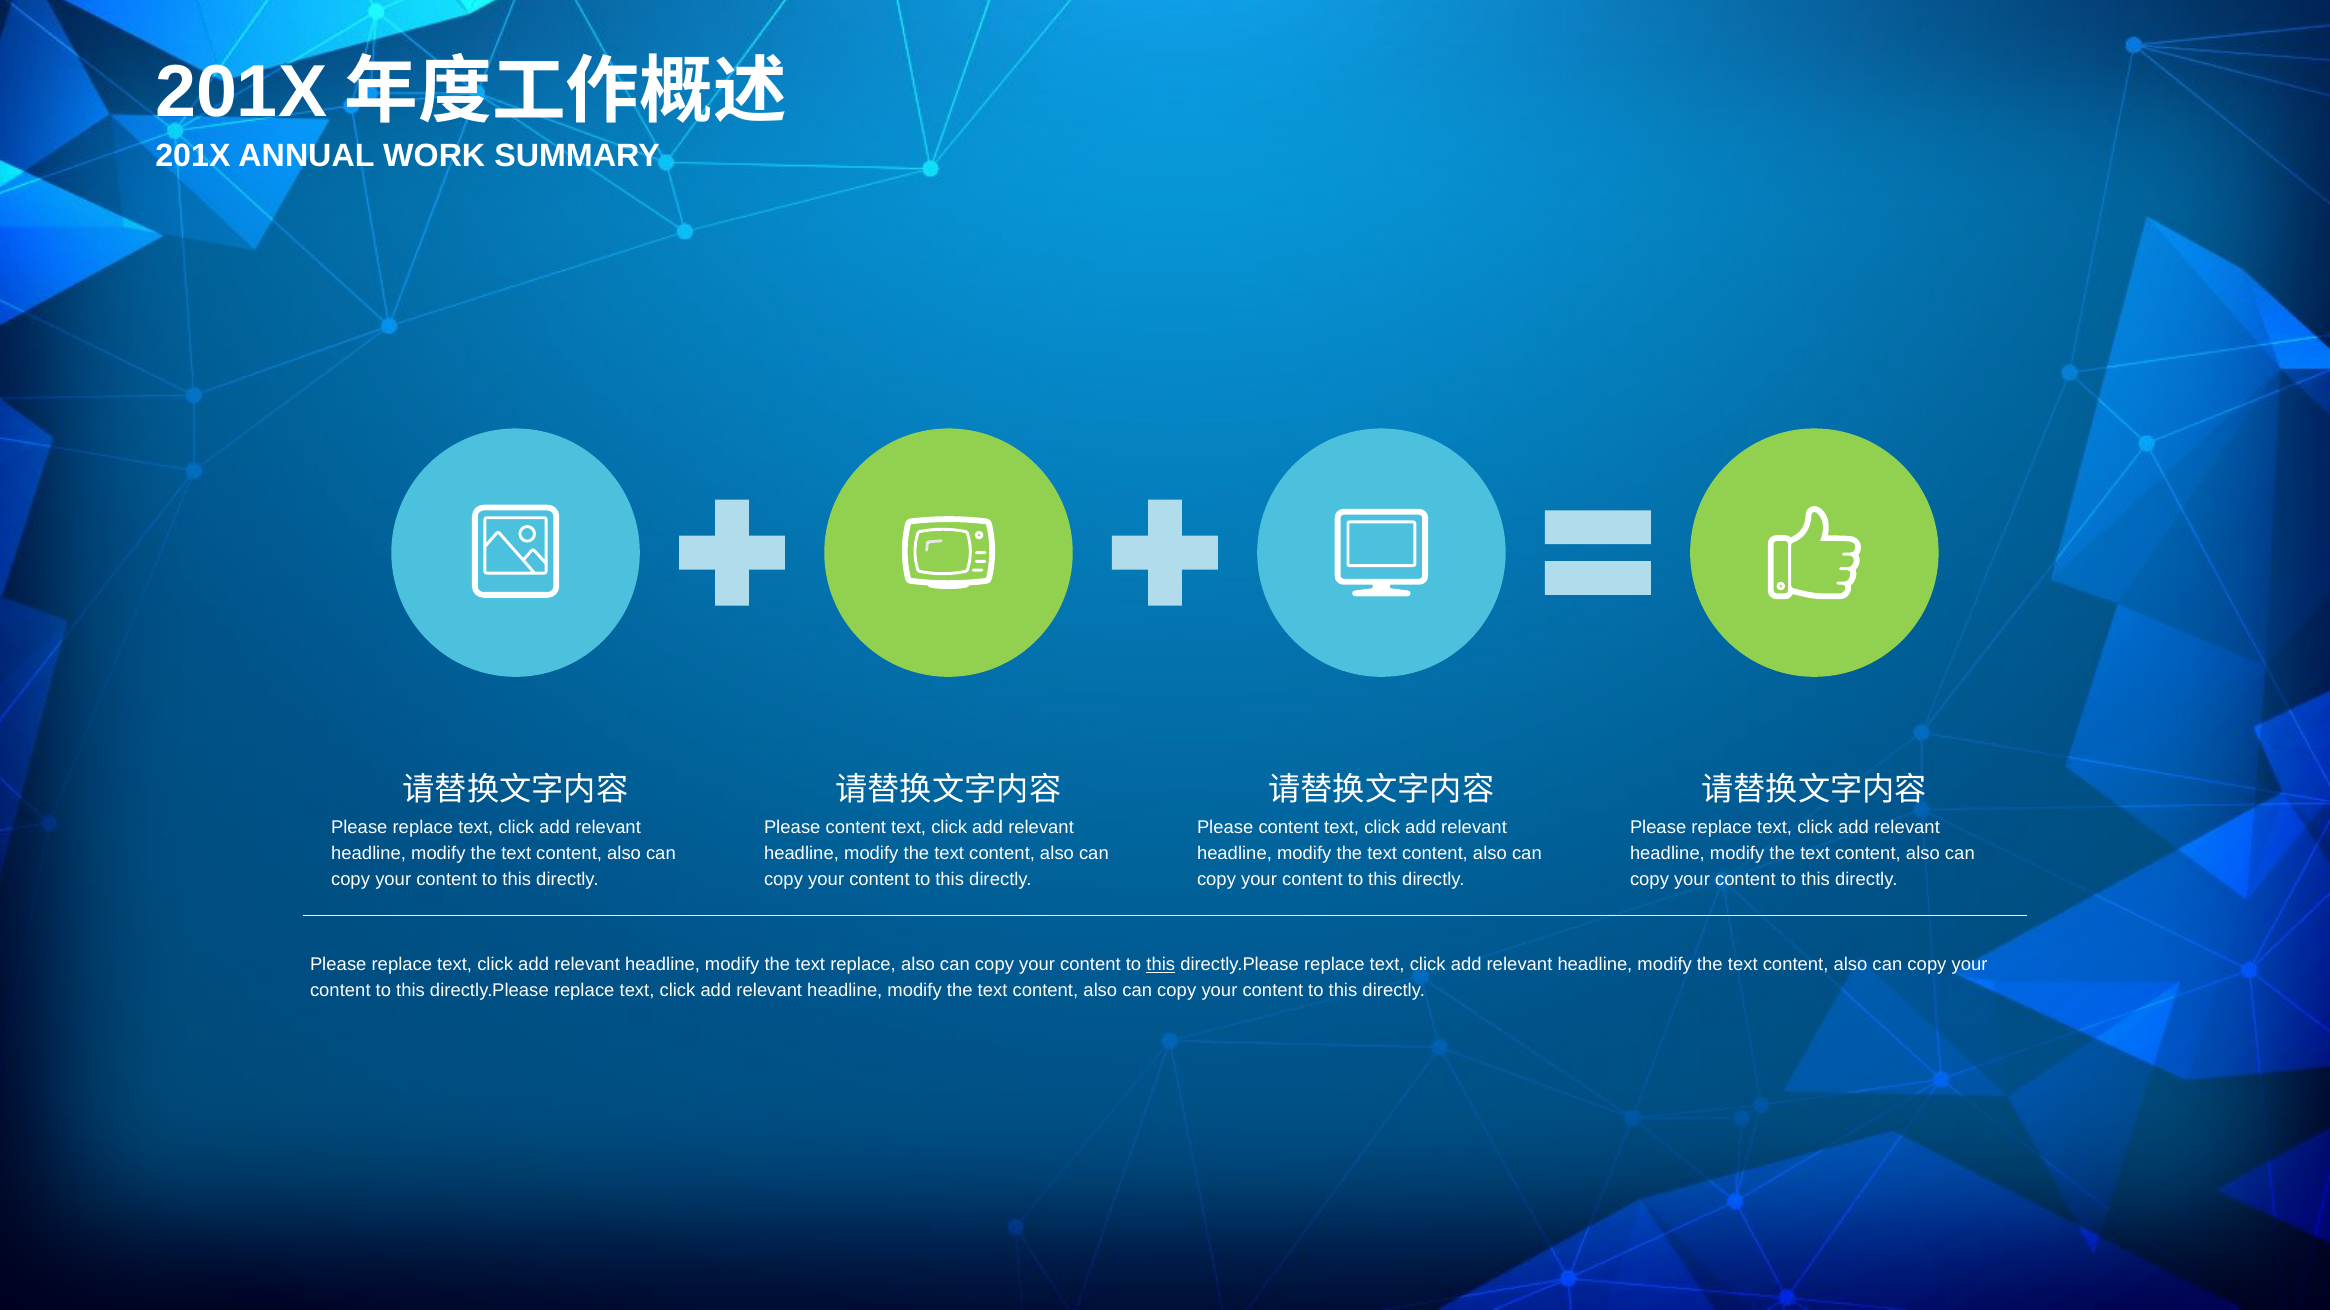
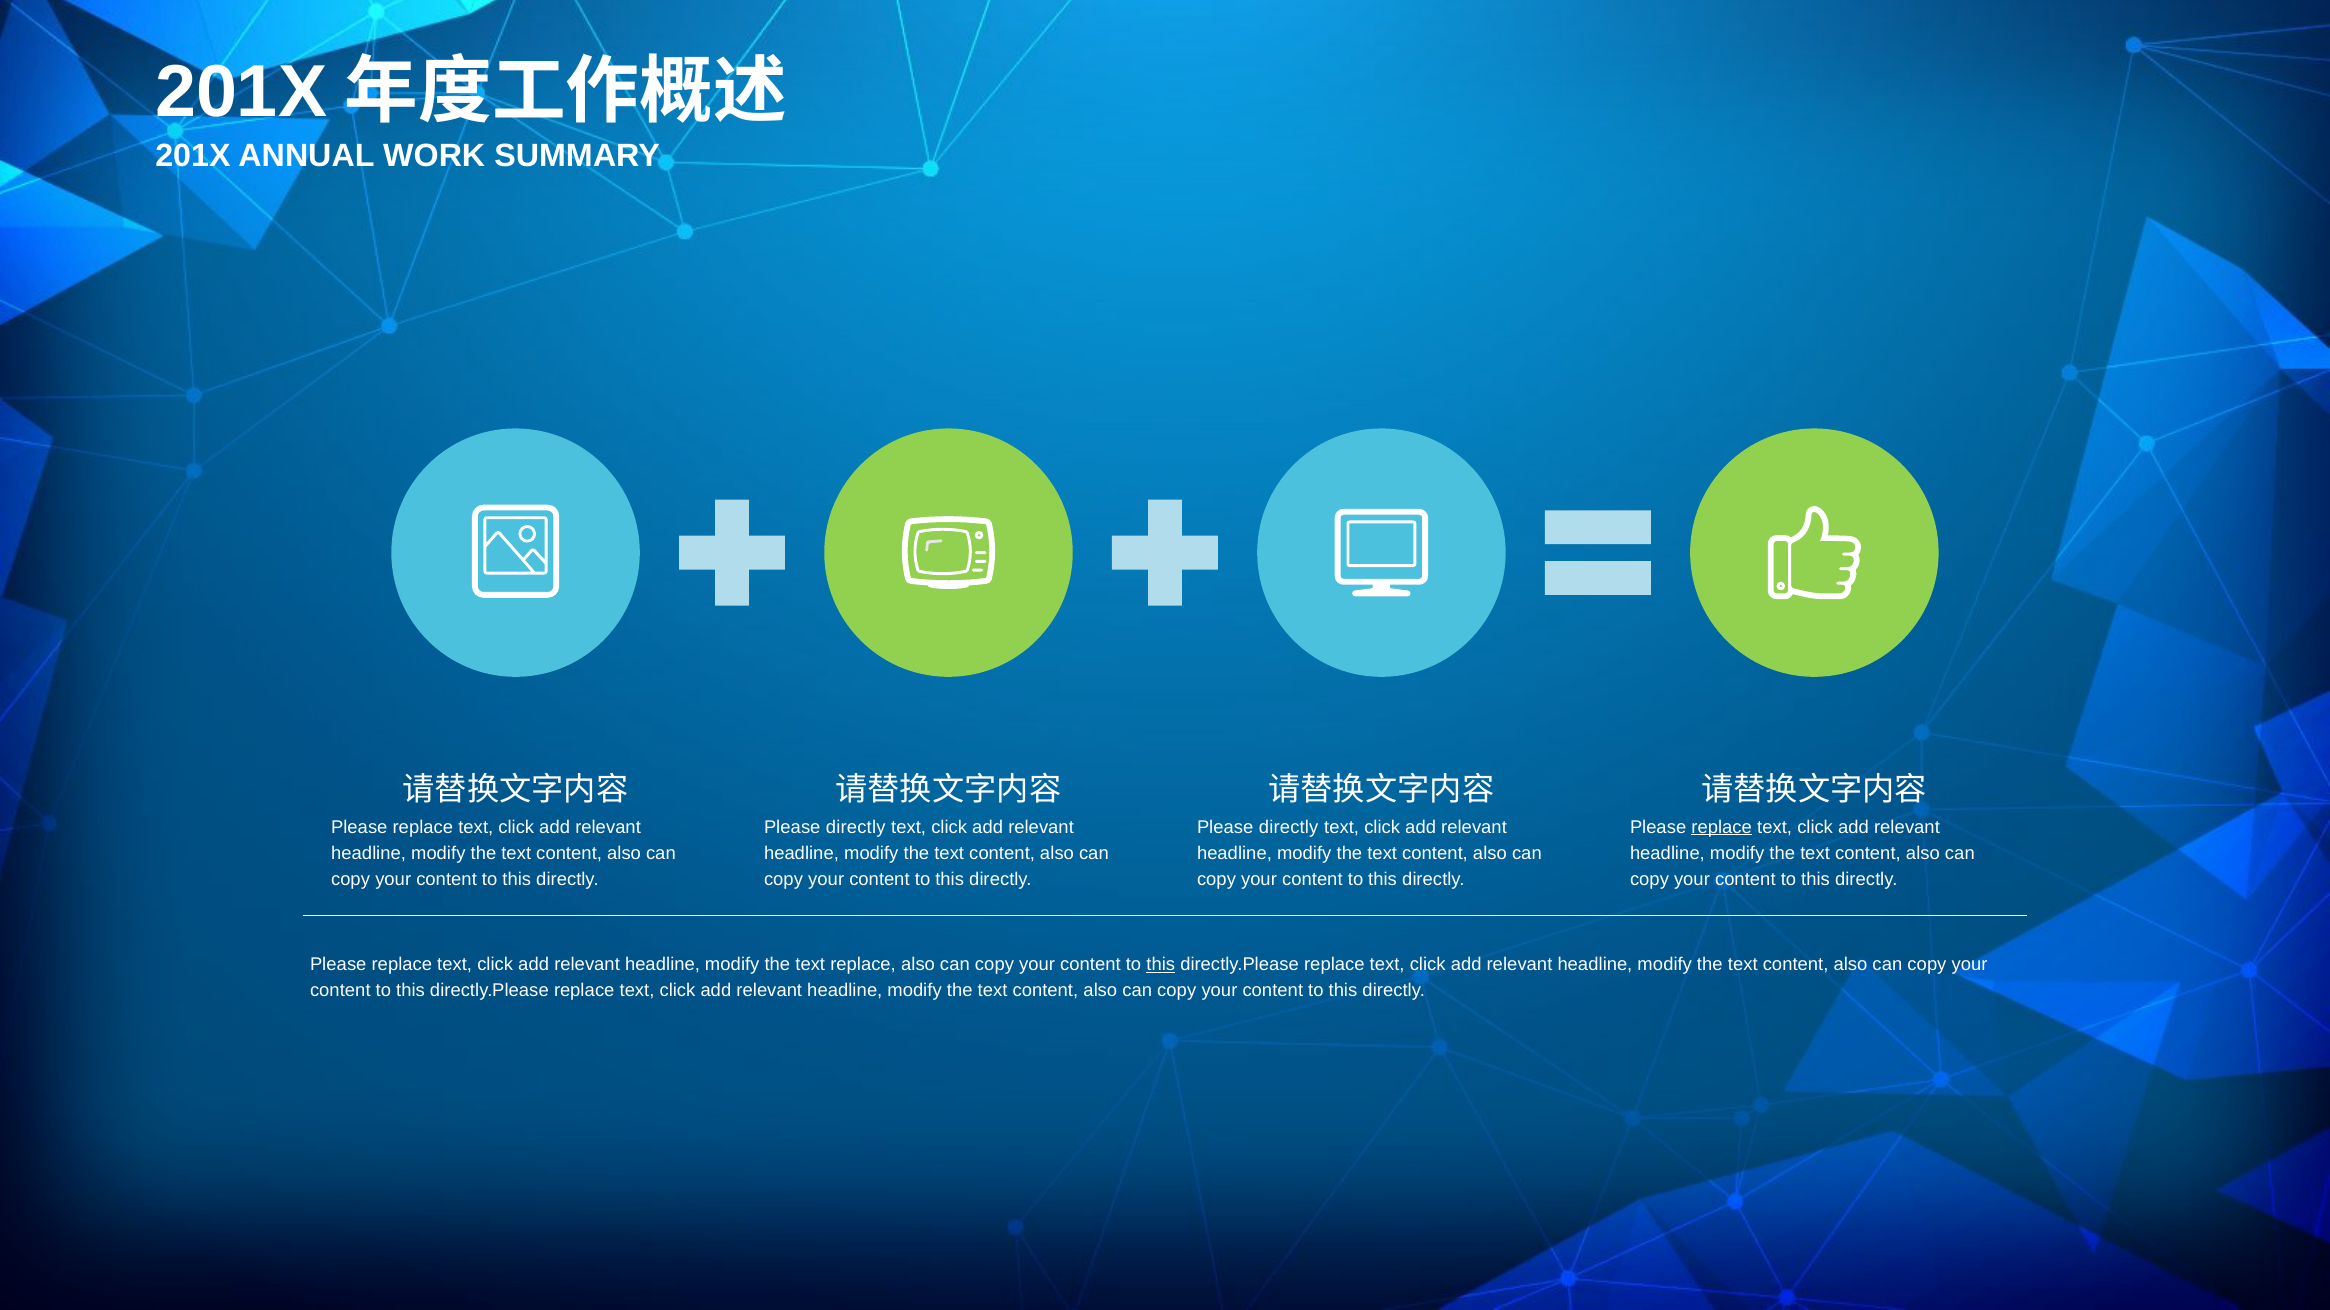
content: content -> directly (856, 827)
content: content -> directly (1289, 827)
replace underline: none -> present (1722, 827)
